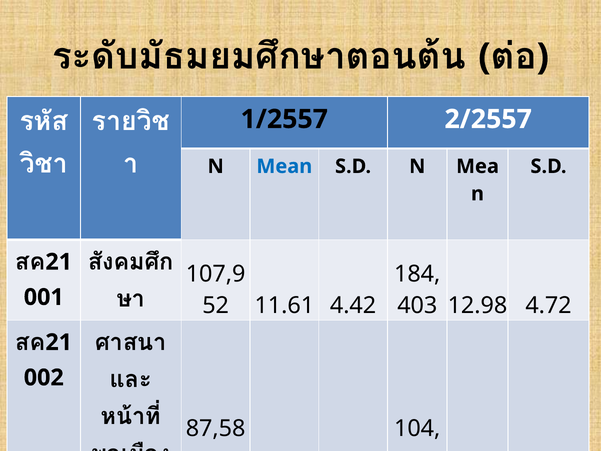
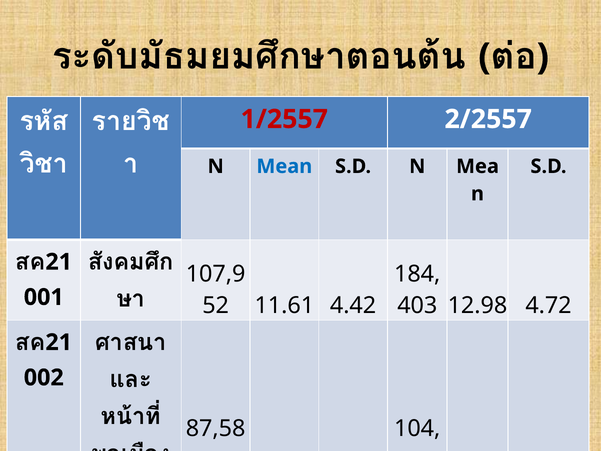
1/2557 colour: black -> red (284, 119)
